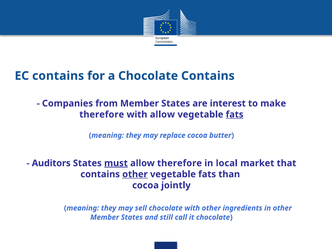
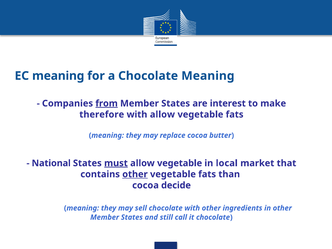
EC contains: contains -> meaning (58, 76)
Chocolate Contains: Contains -> Meaning (208, 76)
from underline: none -> present (107, 103)
fats underline: present -> none (235, 114)
Auditors: Auditors -> National (51, 163)
therefore: therefore -> vegetable (180, 163)
jointly: jointly -> decide (176, 185)
